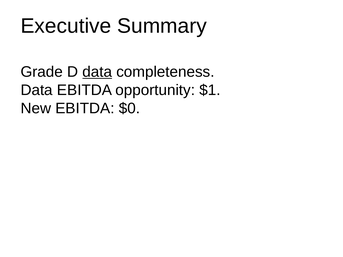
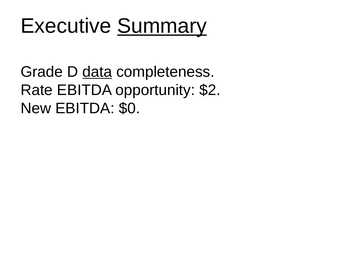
Summary underline: none -> present (162, 26)
Data: Data -> Rate (37, 90)
$1: $1 -> $2 (210, 90)
